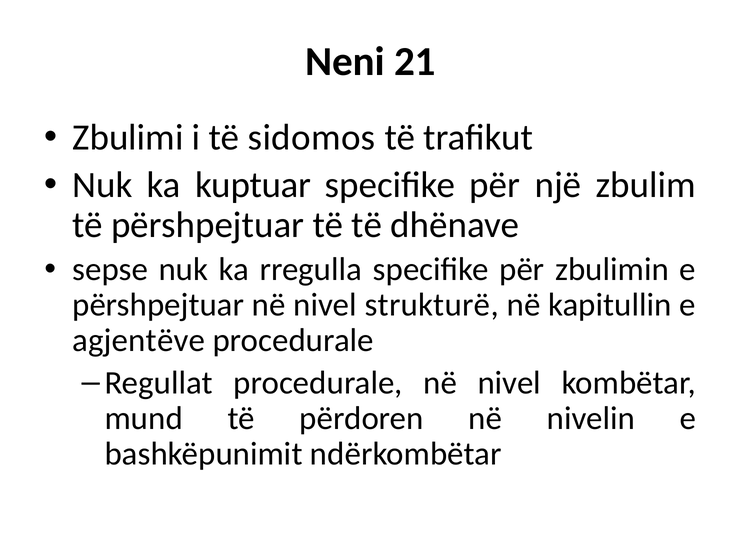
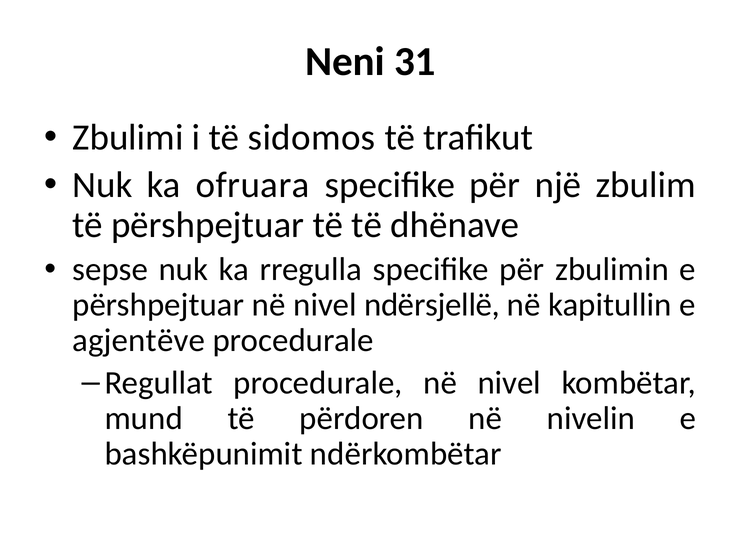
21: 21 -> 31 (415, 62)
kuptuar: kuptuar -> ofruara (253, 185)
strukturë: strukturë -> ndërsjellë (432, 305)
